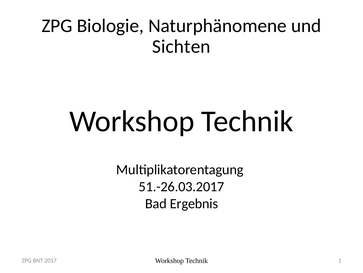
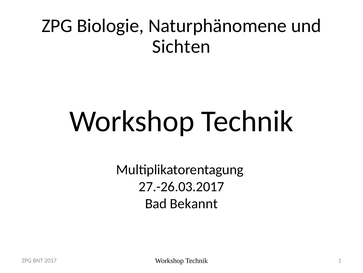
51.-26.03.2017: 51.-26.03.2017 -> 27.-26.03.2017 (182, 186)
Ergebnis: Ergebnis -> Bekannt (194, 203)
